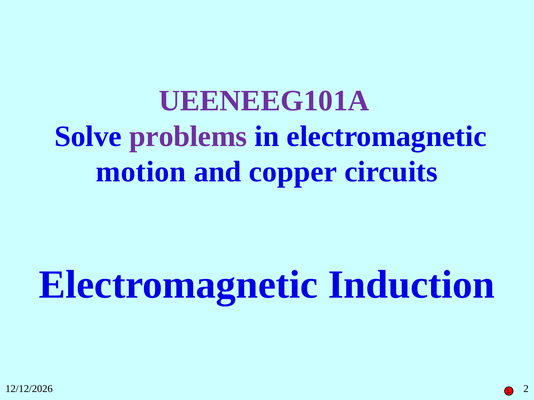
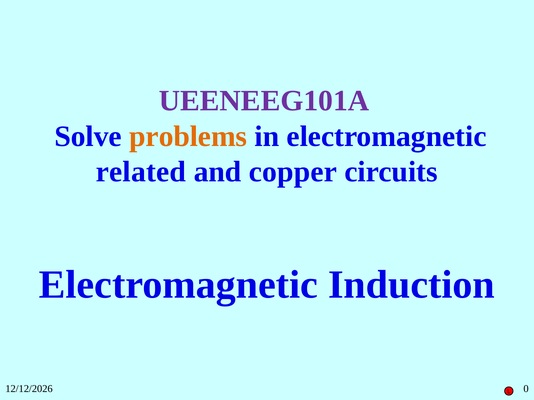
problems colour: purple -> orange (188, 136)
motion: motion -> related (141, 172)
2: 2 -> 0 (526, 389)
